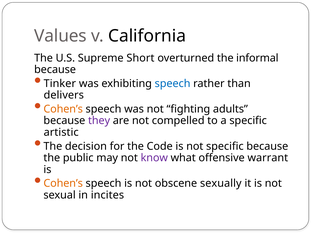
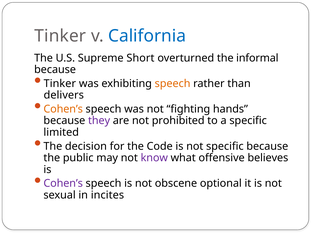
Values: Values -> Tinker (60, 36)
California colour: black -> blue (147, 36)
speech colour: blue -> orange (173, 84)
adults: adults -> hands (230, 109)
compelled: compelled -> prohibited (178, 121)
artistic: artistic -> limited (61, 132)
warrant: warrant -> believes (268, 158)
Cohen’s colour: orange -> purple (63, 184)
sexually: sexually -> optional (221, 184)
